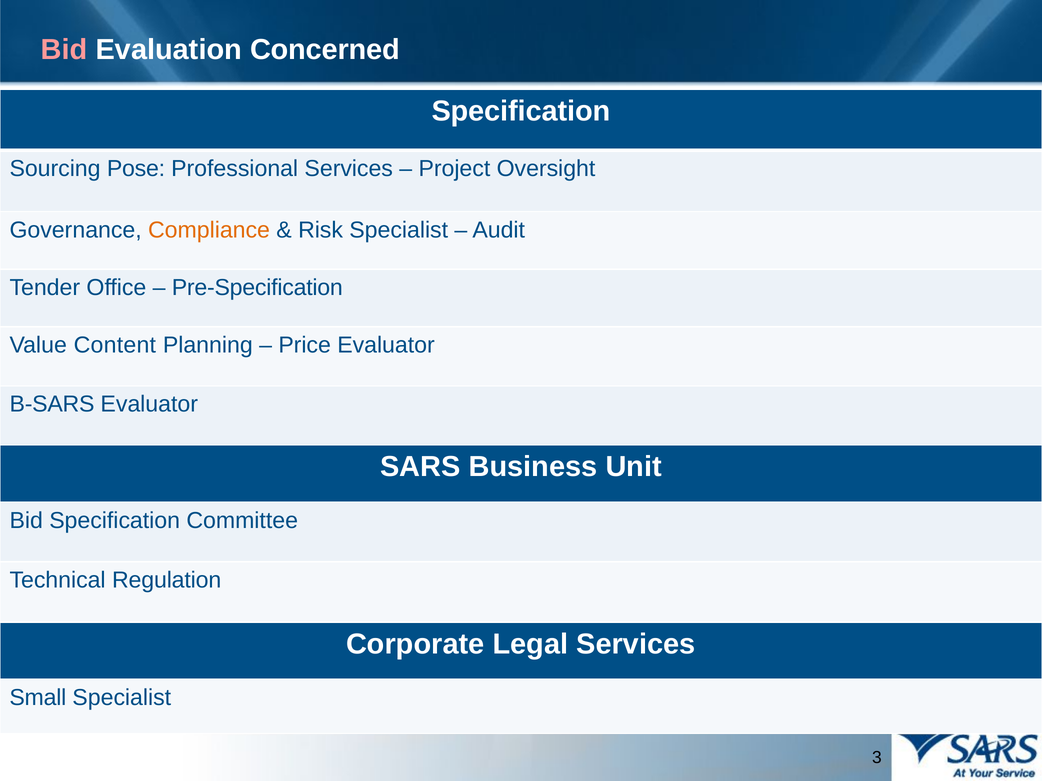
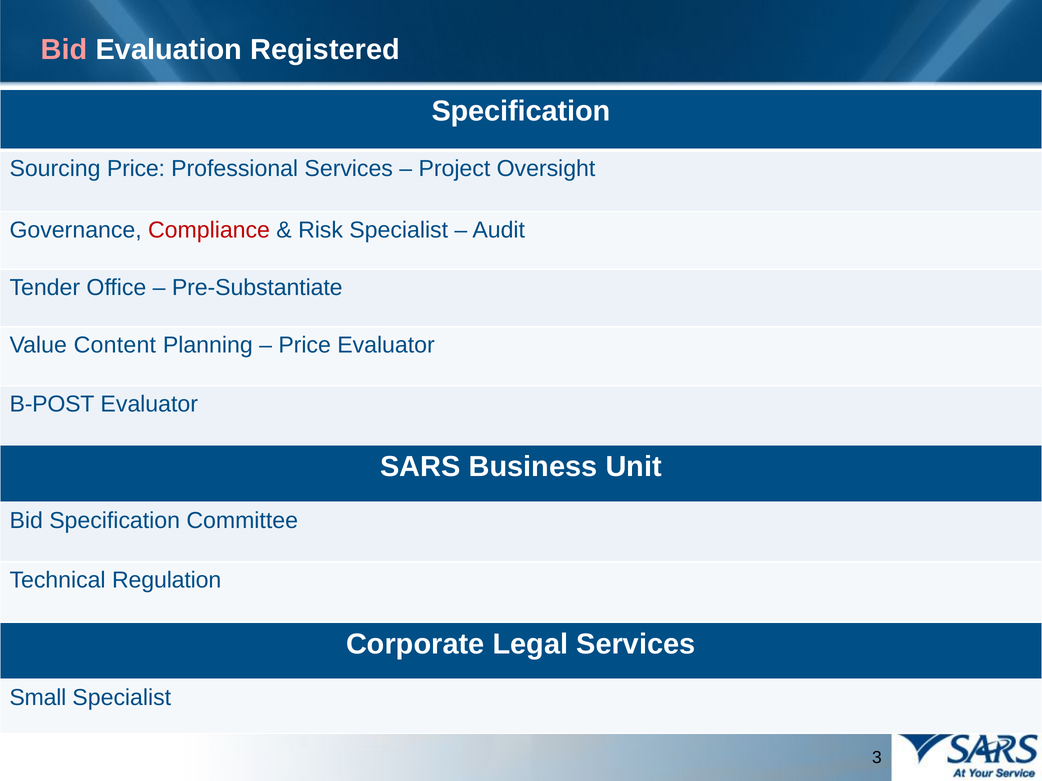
Concerned: Concerned -> Registered (325, 50)
Sourcing Pose: Pose -> Price (136, 169)
Compliance colour: orange -> red (209, 230)
Pre-Specification: Pre-Specification -> Pre-Substantiate (257, 288)
B-SARS: B-SARS -> B-POST (52, 405)
